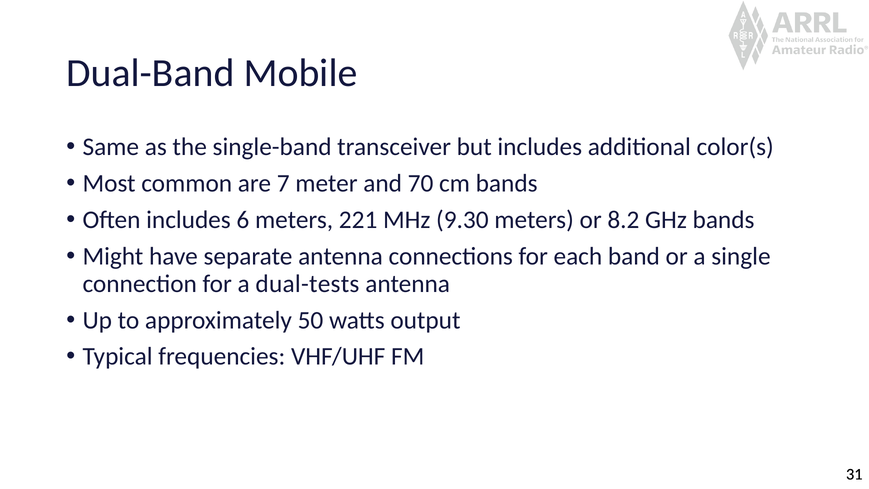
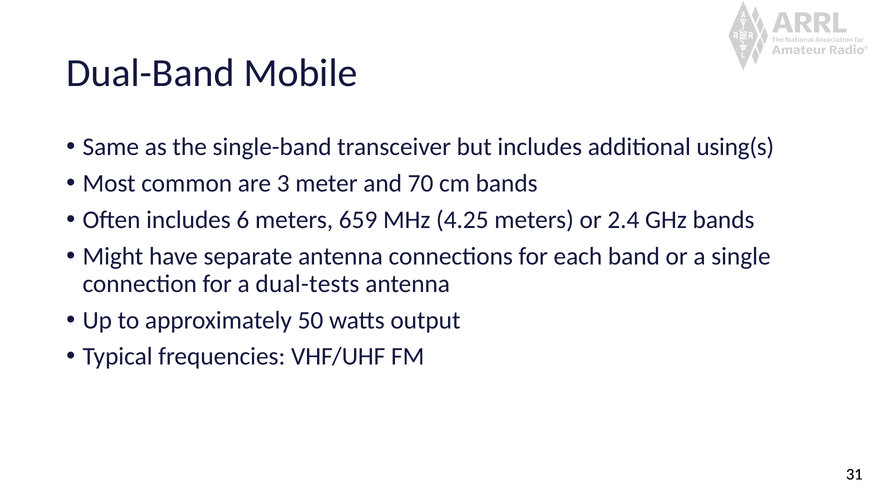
color(s: color(s -> using(s (735, 147)
7: 7 -> 3 (283, 183)
221: 221 -> 659 (358, 220)
9.30: 9.30 -> 4.25 (462, 220)
8.2: 8.2 -> 2.4 (623, 220)
